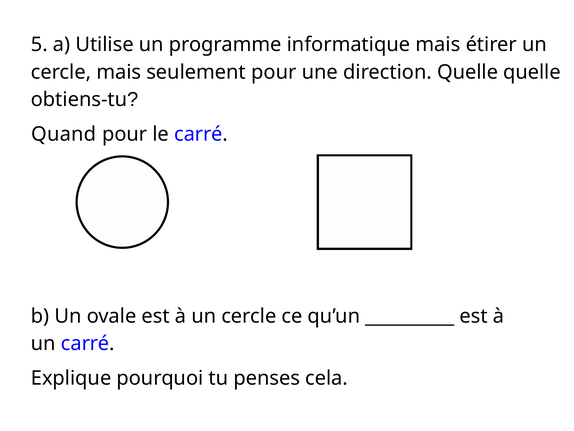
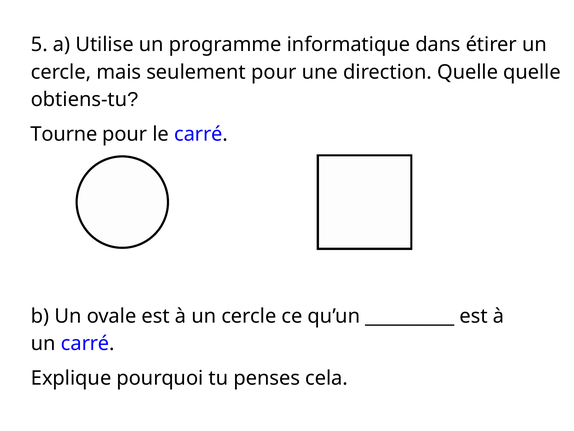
informatique mais: mais -> dans (438, 45)
Quand: Quand -> Tourne (64, 134)
